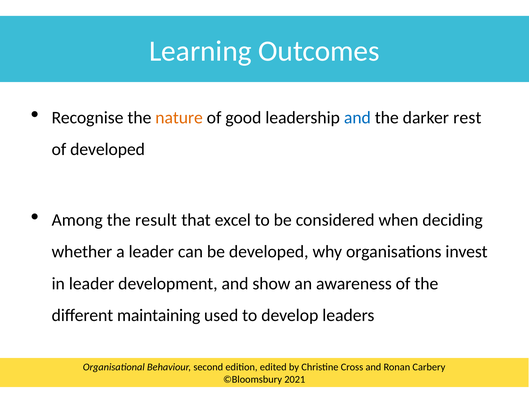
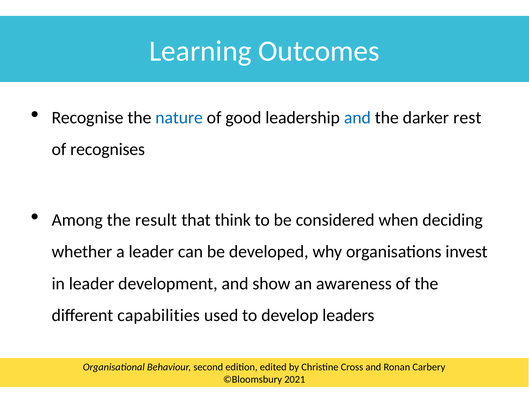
nature colour: orange -> blue (179, 118)
of developed: developed -> recognises (108, 149)
excel: excel -> think (233, 220)
maintaining: maintaining -> capabilities (159, 315)
